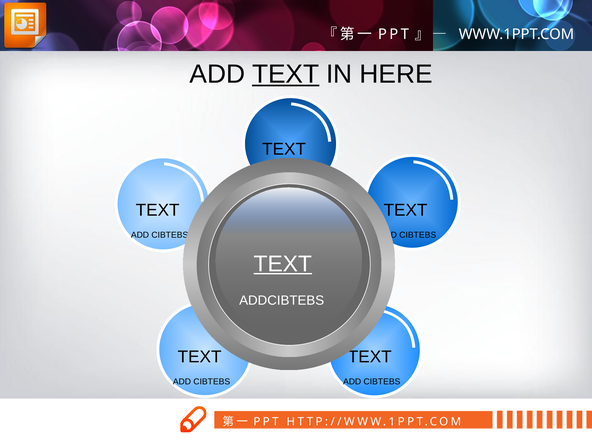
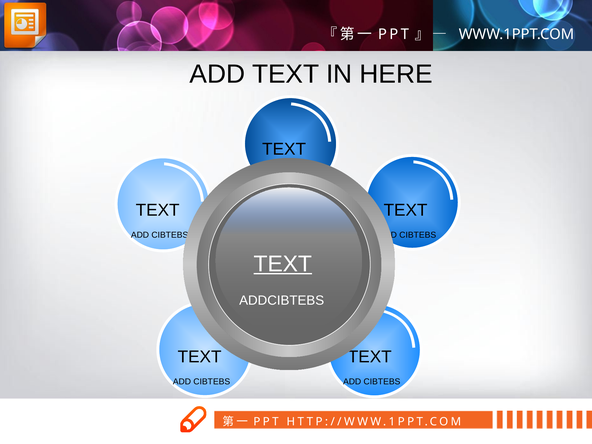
TEXT underline: present -> none (286, 74)
